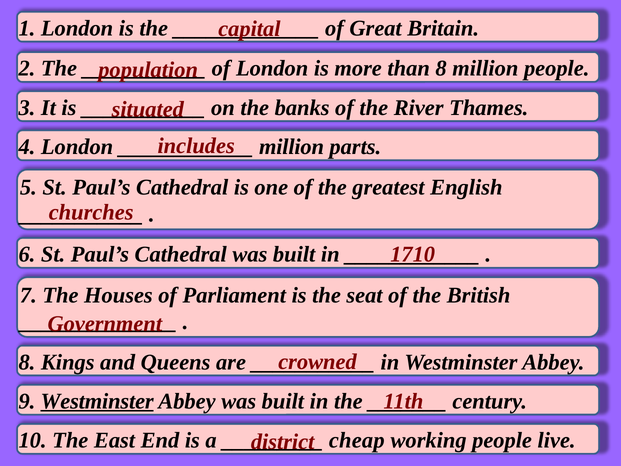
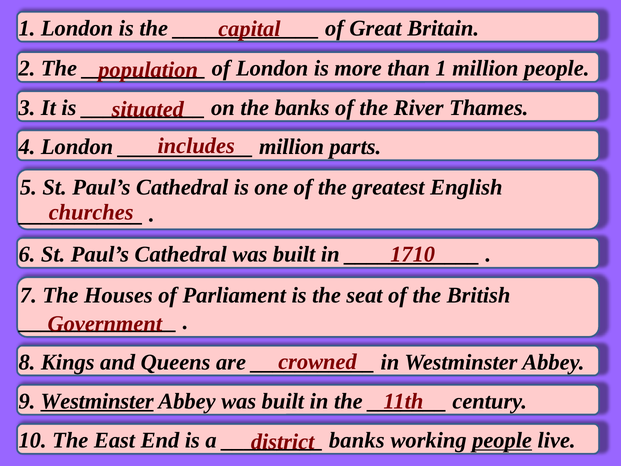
than 8: 8 -> 1 (441, 68)
cheap: cheap -> banks (357, 440)
people underline: none -> present (502, 440)
